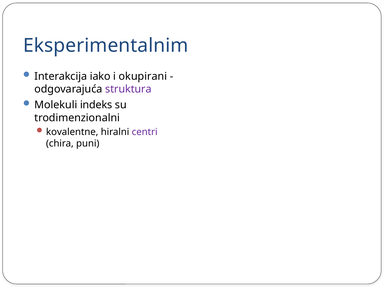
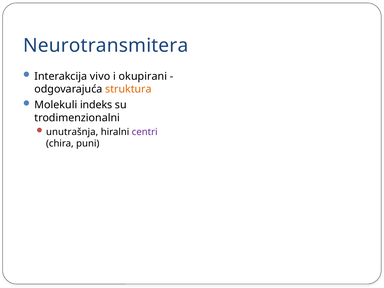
Eksperimentalnim: Eksperimentalnim -> Neurotransmitera (106, 46)
iako: iako -> vivo (100, 76)
struktura colour: purple -> orange (128, 89)
kovalentne: kovalentne -> unutrašnja (72, 132)
